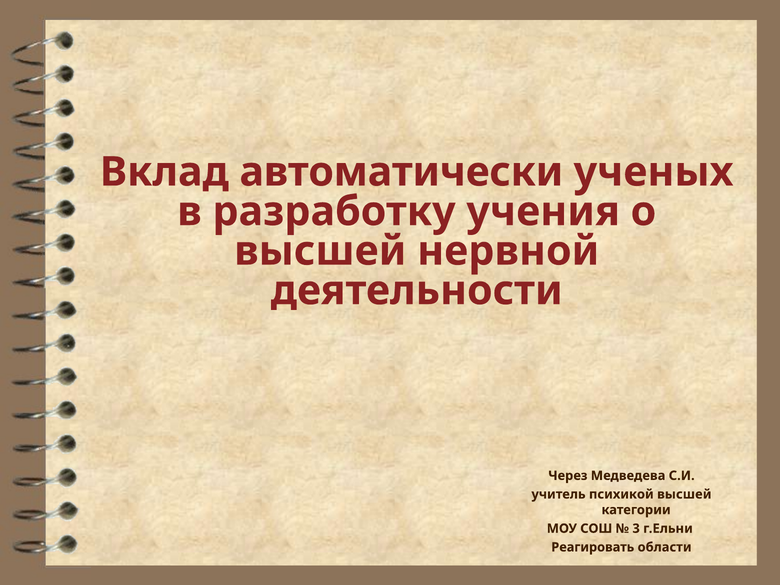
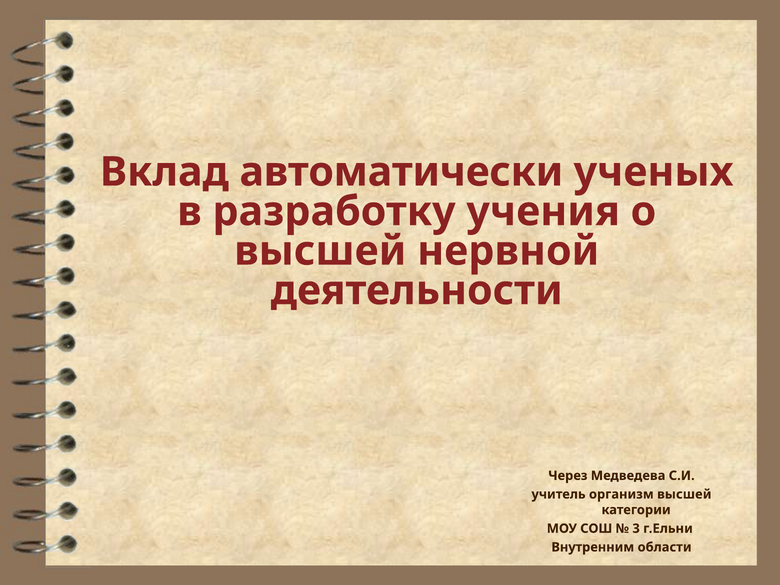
психикой: психикой -> организм (621, 494)
Реагировать: Реагировать -> Внутренним (593, 547)
